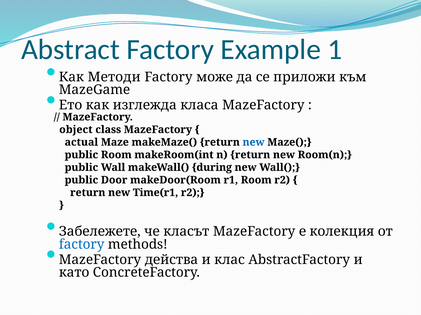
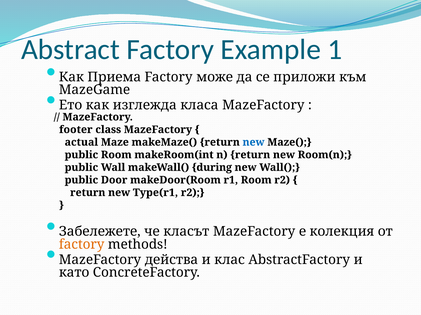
Методи: Методи -> Приема (114, 77)
object: object -> footer (76, 130)
Time(r1: Time(r1 -> Type(r1 (155, 193)
factory colour: blue -> orange (82, 245)
